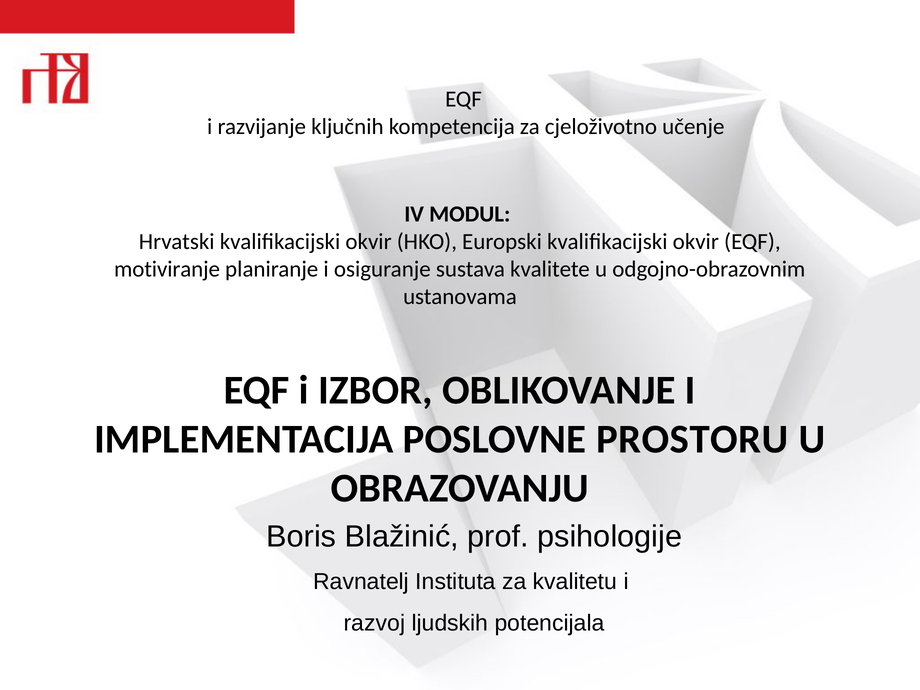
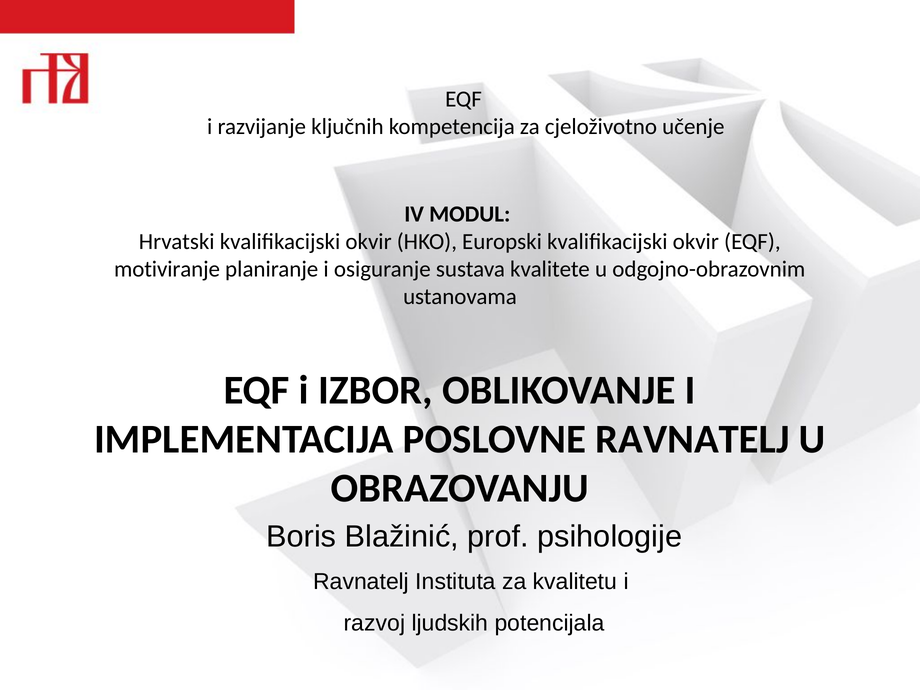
POSLOVNE PROSTORU: PROSTORU -> RAVNATELJ (692, 439)
